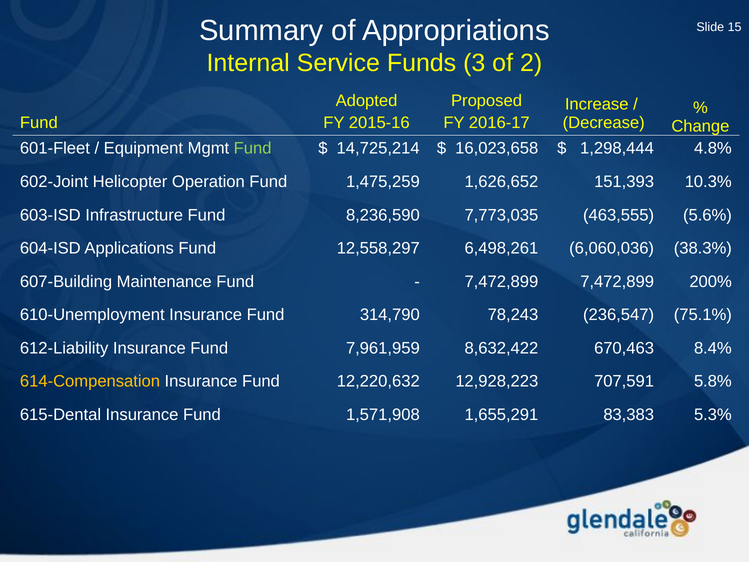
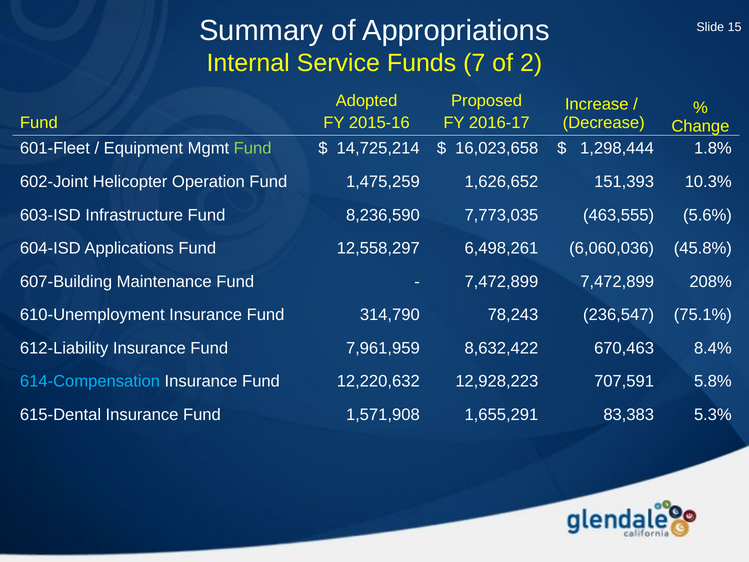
3: 3 -> 7 (474, 63)
4.8%: 4.8% -> 1.8% (713, 148)
38.3%: 38.3% -> 45.8% (703, 248)
200%: 200% -> 208% (711, 281)
614-Compensation colour: yellow -> light blue (90, 381)
